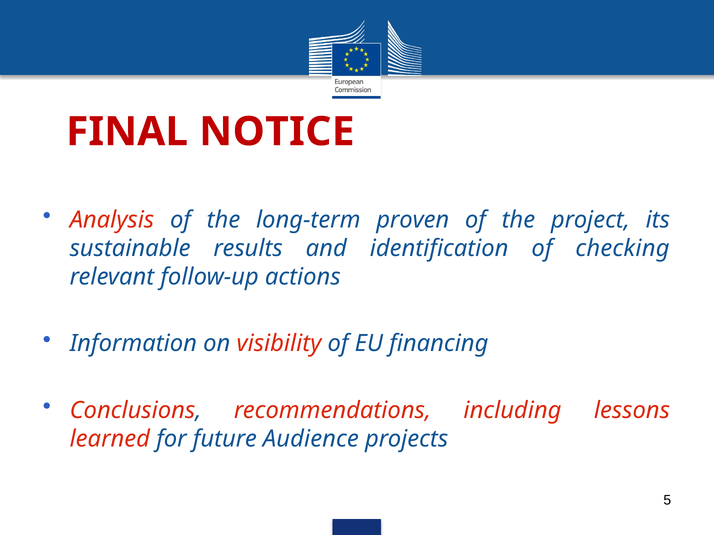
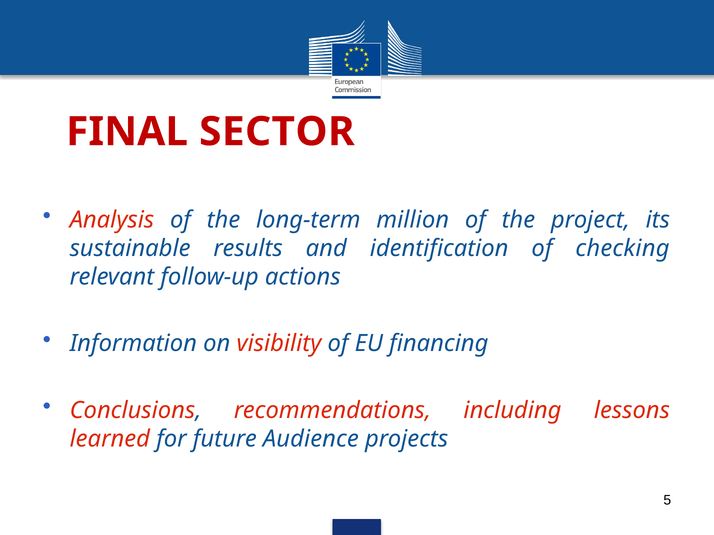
NOTICE: NOTICE -> SECTOR (277, 132)
proven: proven -> million (413, 220)
